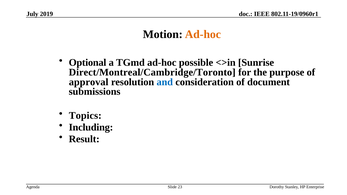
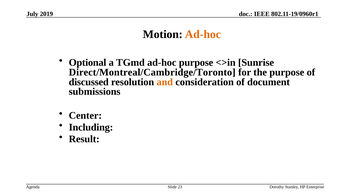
ad-hoc possible: possible -> purpose (196, 63)
approval: approval -> discussed (89, 82)
and colour: blue -> orange (165, 82)
Topics: Topics -> Center (85, 116)
